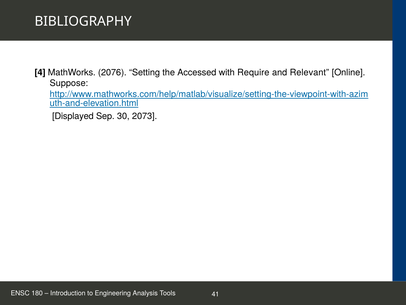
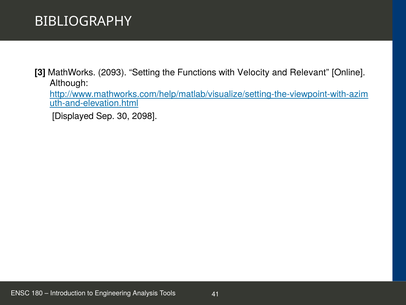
4: 4 -> 3 (40, 72)
2076: 2076 -> 2093 (112, 72)
Accessed: Accessed -> Functions (197, 72)
Require: Require -> Velocity (253, 72)
Suppose: Suppose -> Although (69, 83)
2073: 2073 -> 2098 (145, 116)
